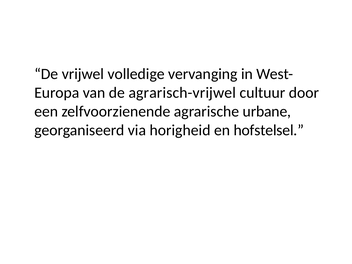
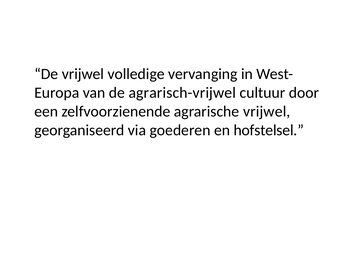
agrarische urbane: urbane -> vrijwel (267, 111)
horigheid: horigheid -> goederen (180, 130)
